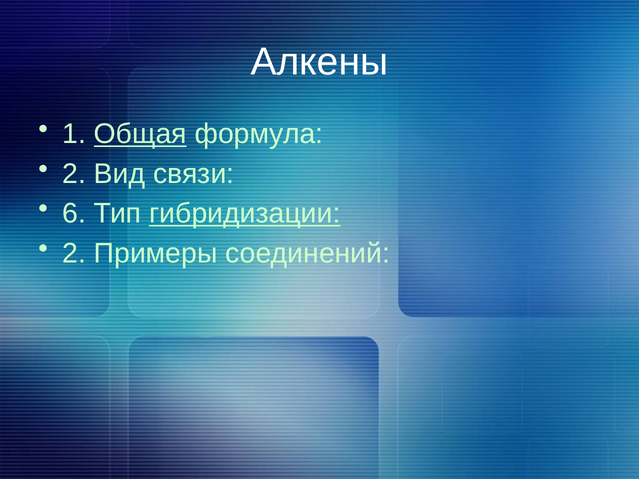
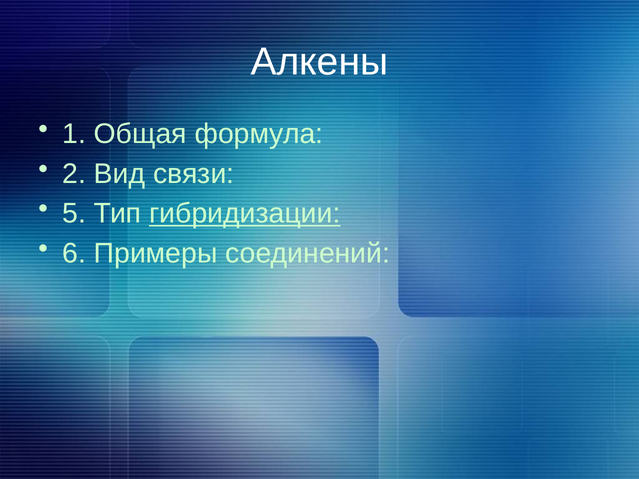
Общая underline: present -> none (140, 134)
6: 6 -> 5 (74, 214)
2: 2 -> 6 (74, 253)
